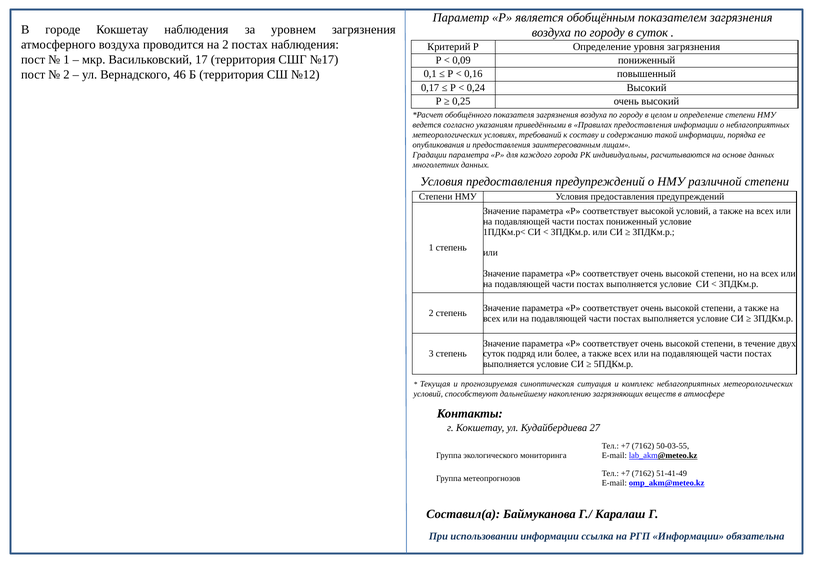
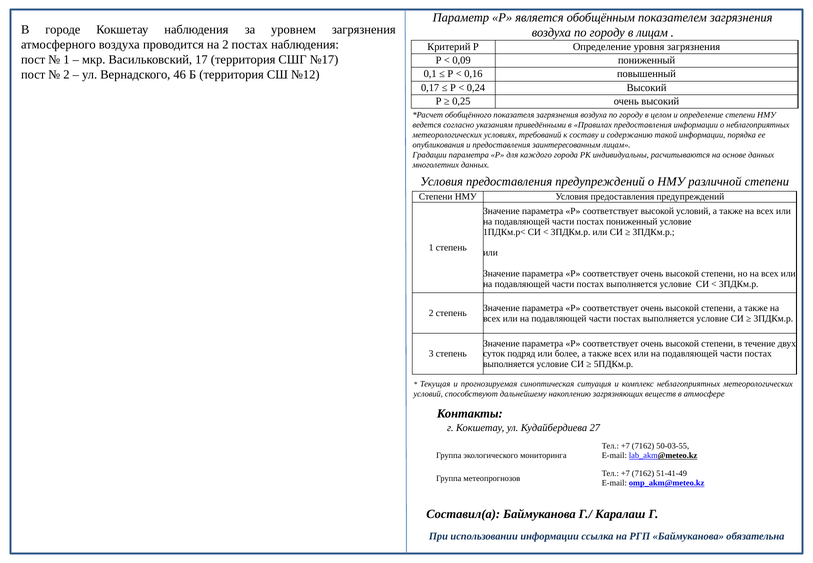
в суток: суток -> лицам (652, 32)
РГП Информации: Информации -> Баймуканова (688, 536)
